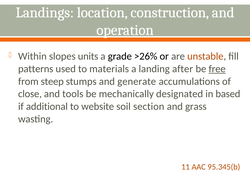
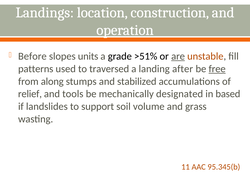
Within: Within -> Before (32, 56)
>26%: >26% -> >51% (146, 56)
are underline: none -> present (178, 56)
materials: materials -> traversed (109, 69)
steep: steep -> along (52, 81)
generate: generate -> stabilized (137, 81)
close: close -> relief (30, 94)
additional: additional -> landslides (47, 106)
website: website -> support (98, 106)
section: section -> volume (149, 106)
